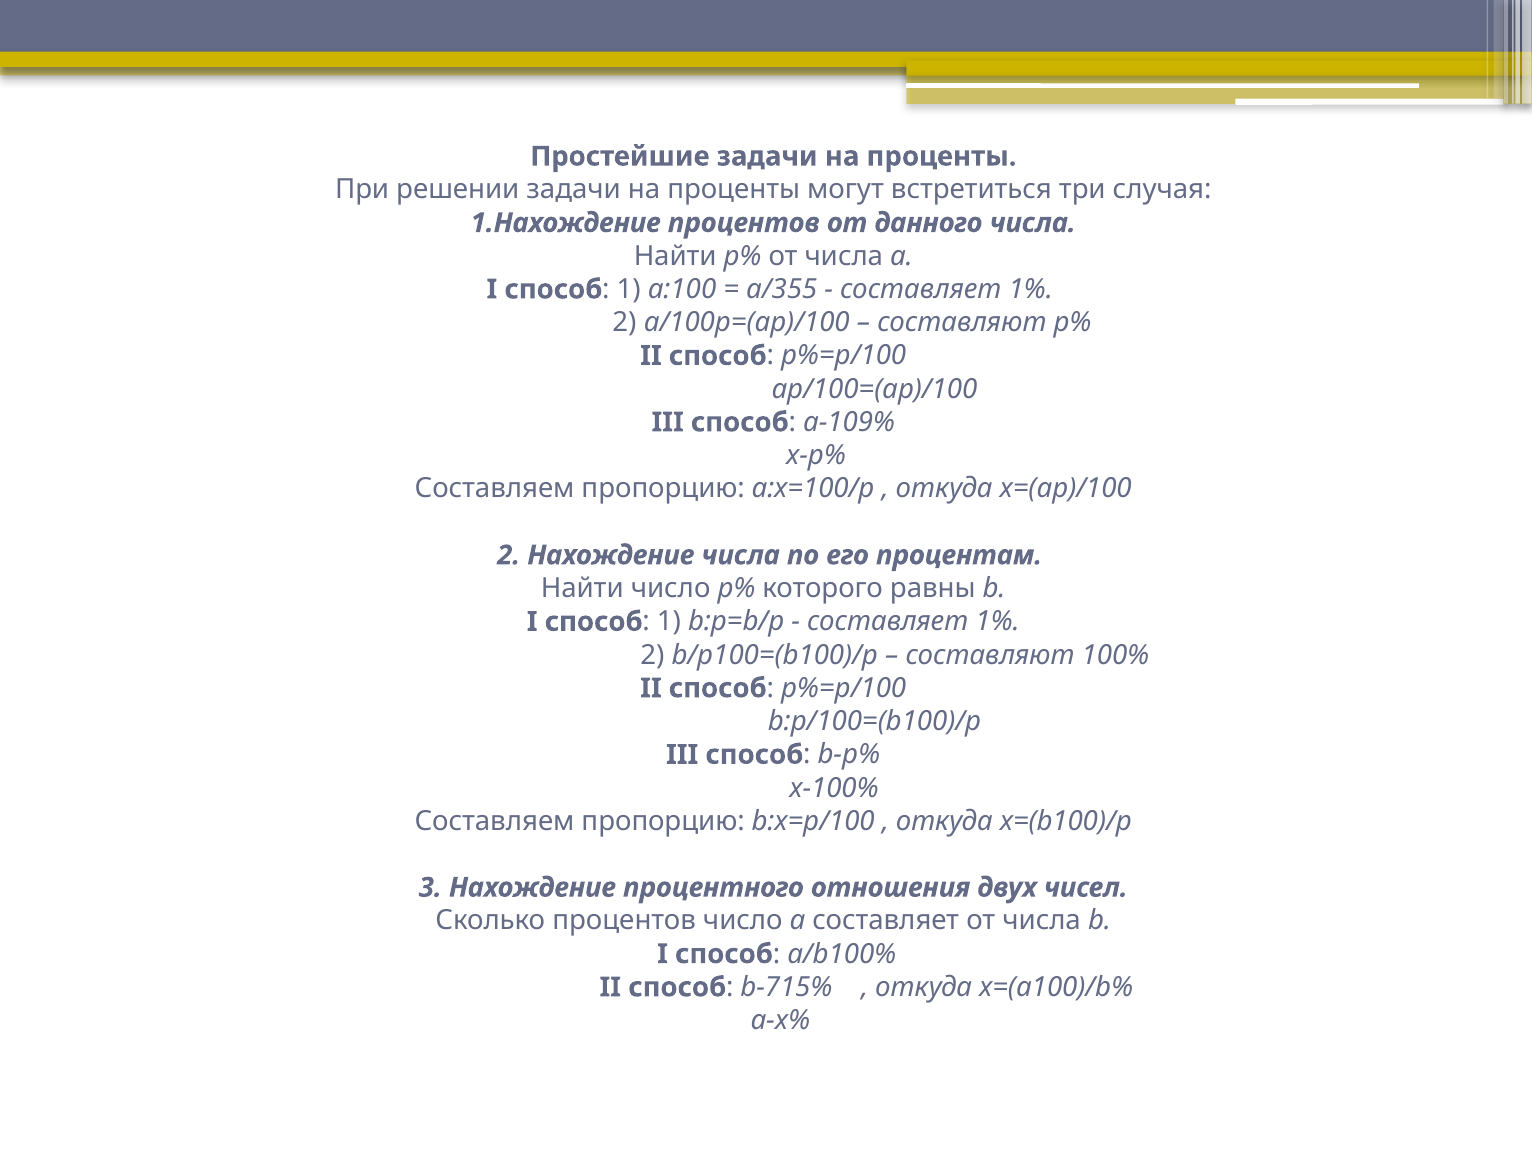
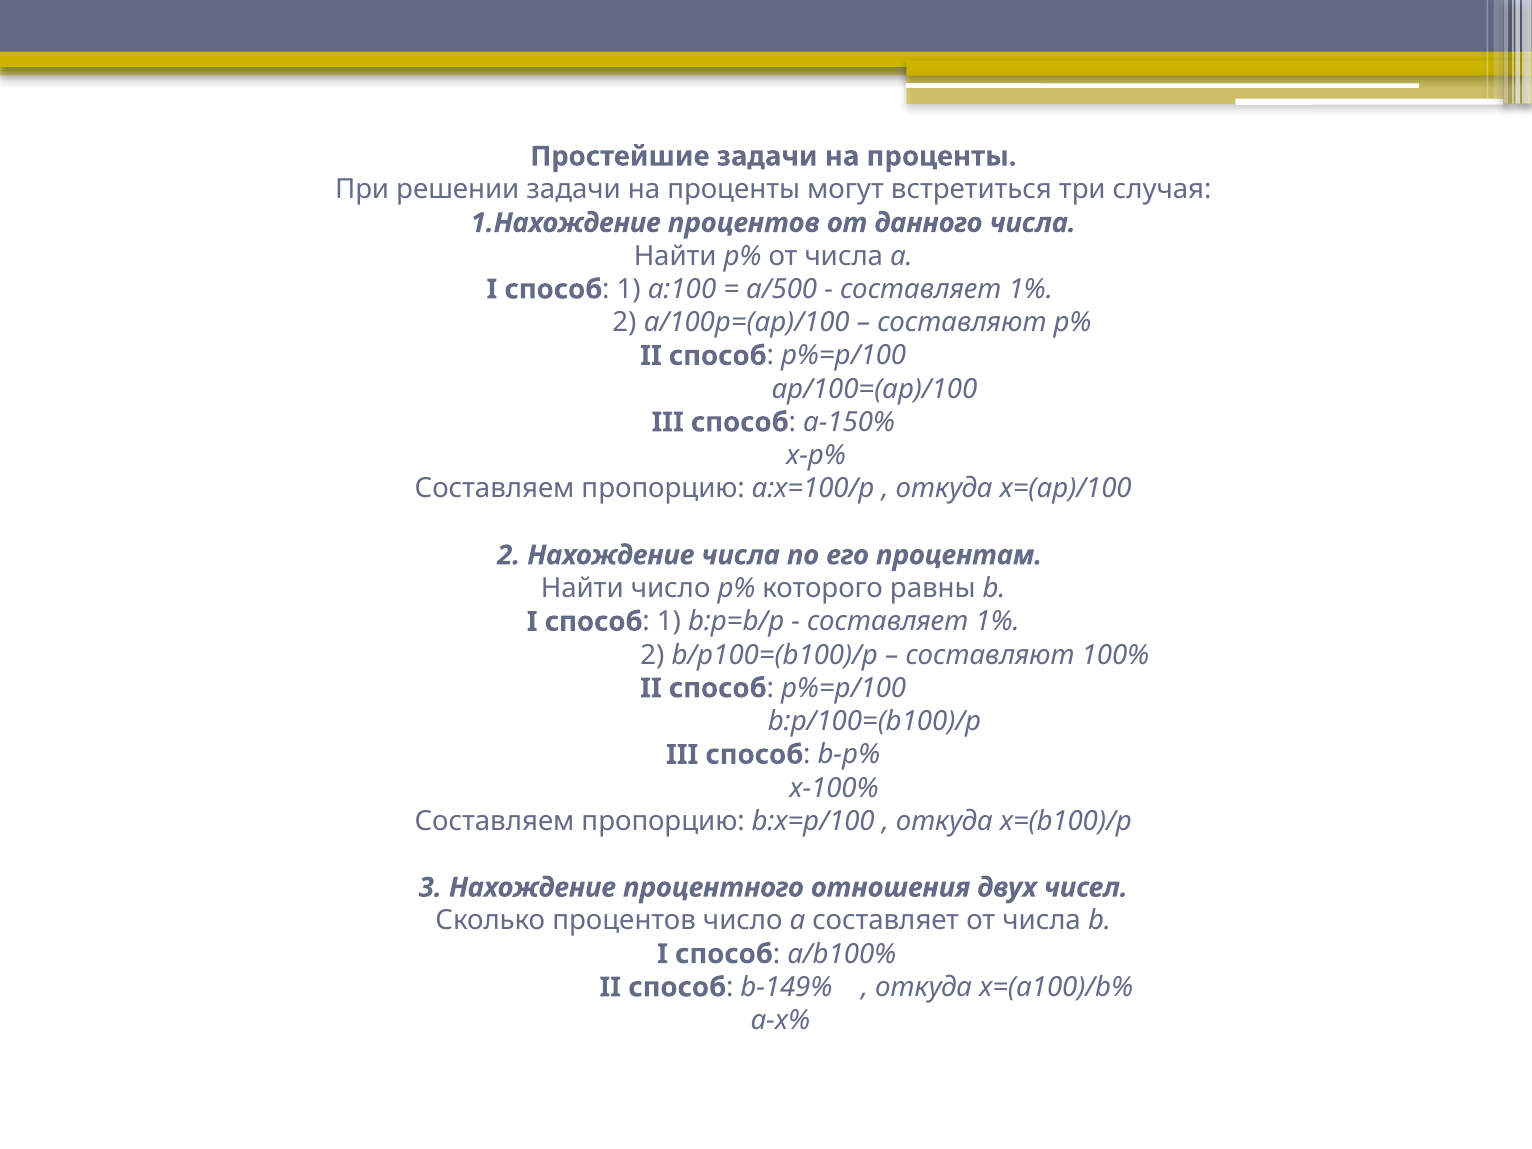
a/355: a/355 -> a/500 (782, 289)
a-109%: a-109% -> a-150% (849, 422)
b-715%: b-715% -> b-149% (786, 987)
